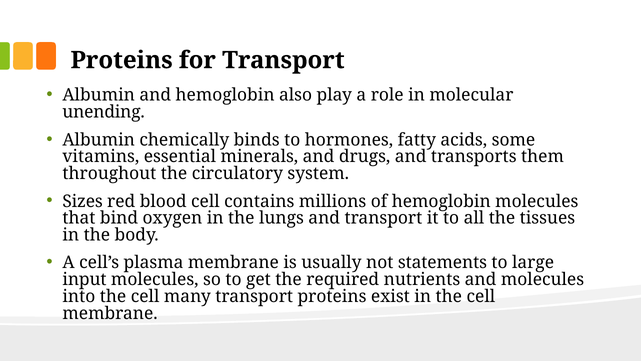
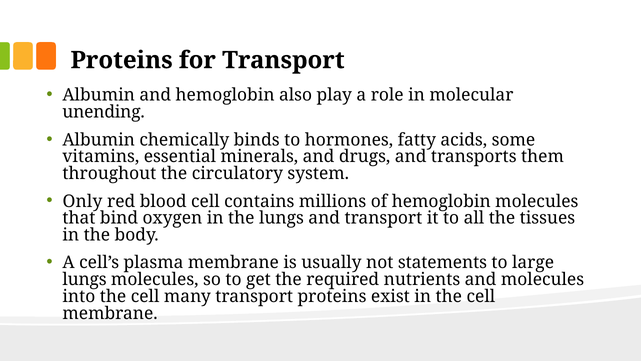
Sizes: Sizes -> Only (82, 201)
input: input -> lungs (85, 279)
